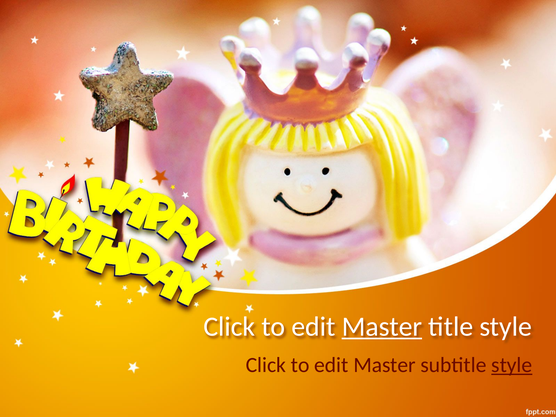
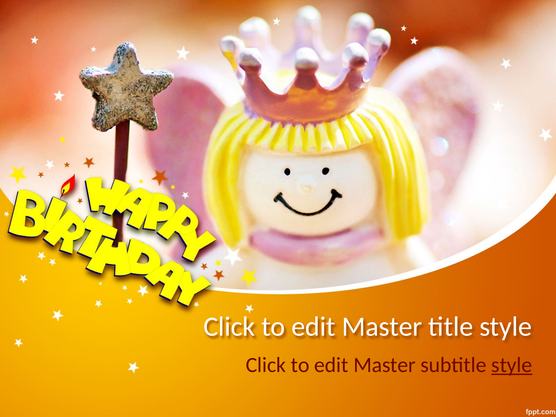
Master underline: present -> none (382, 327)
